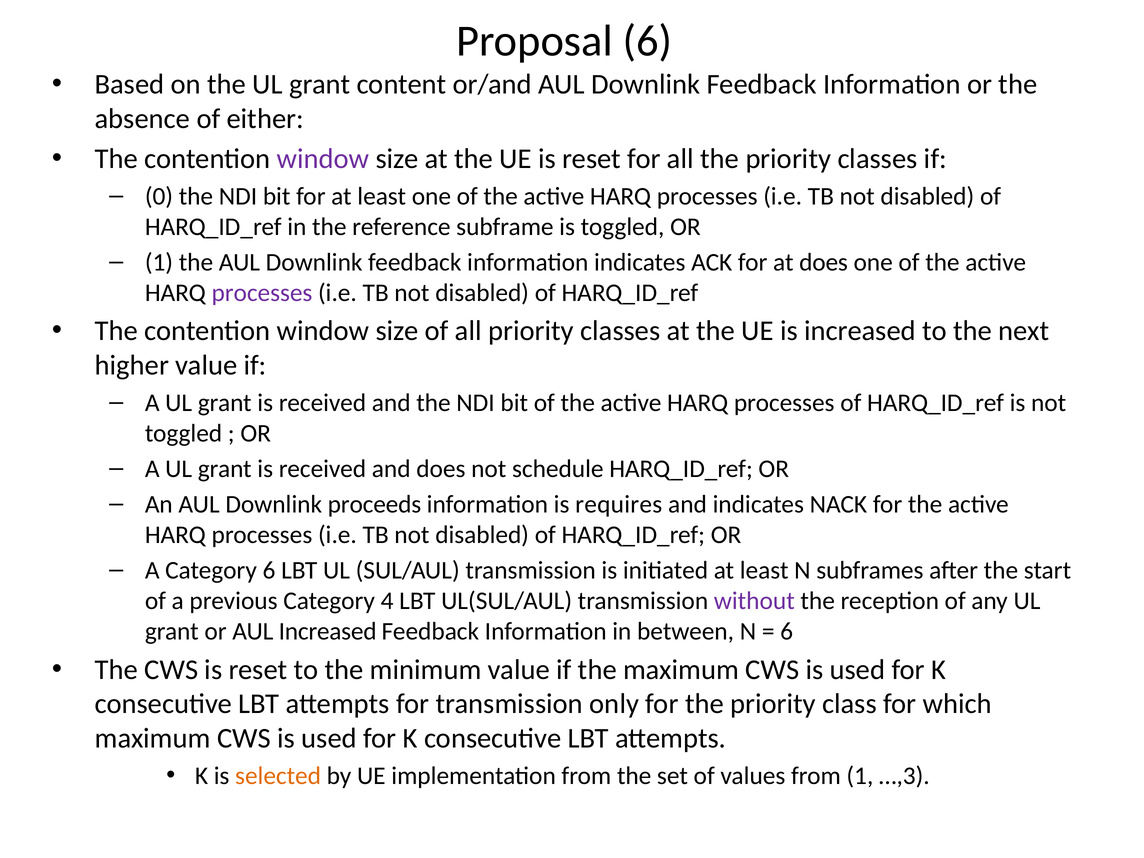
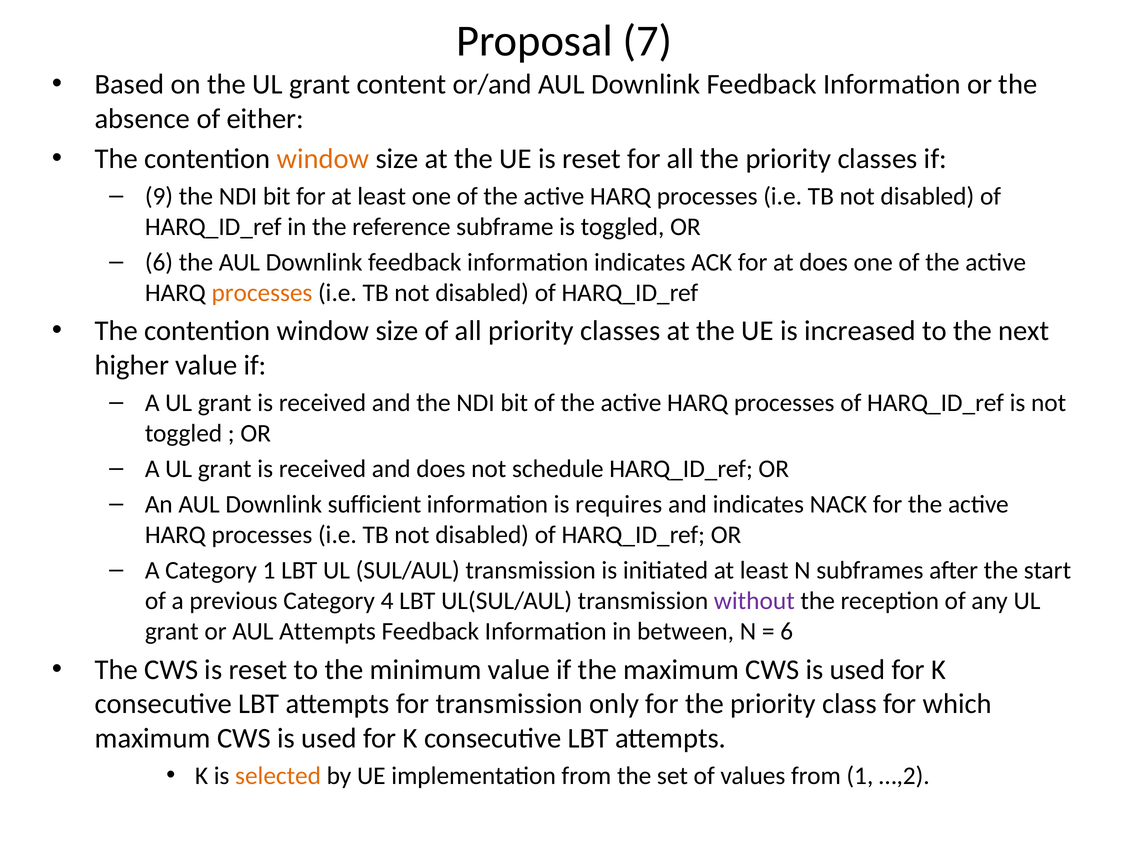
Proposal 6: 6 -> 7 (647, 41)
window colour: purple -> orange (323, 159)
0: 0 -> 9 (159, 196)
1: 1 -> 6 (159, 262)
processes colour: purple -> orange (262, 293)
proceeds: proceeds -> sufficient (374, 504)
Category 6: 6 -> 1 (269, 570)
AUL Increased: Increased -> Attempts (328, 631)
…,3: …,3 -> …,2 (904, 776)
